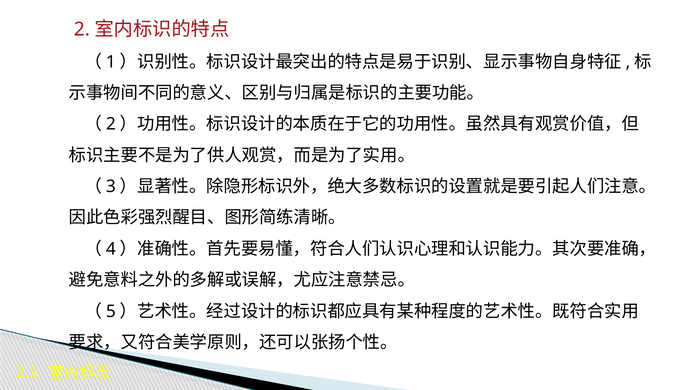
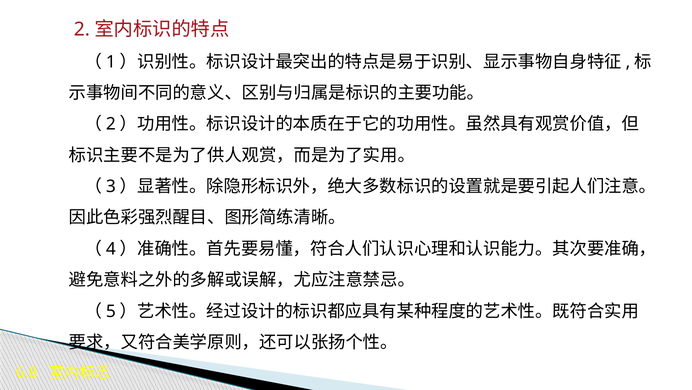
2.3: 2.3 -> 6.8 (27, 372)
